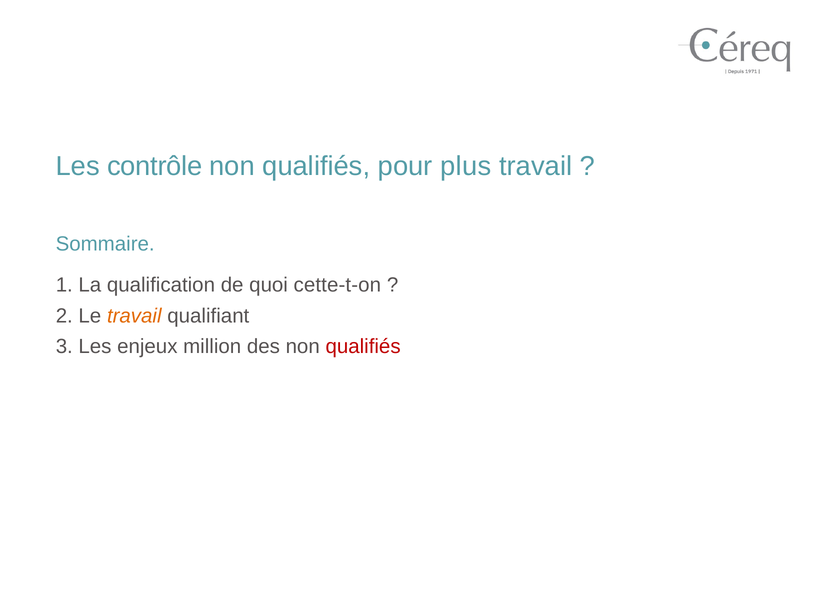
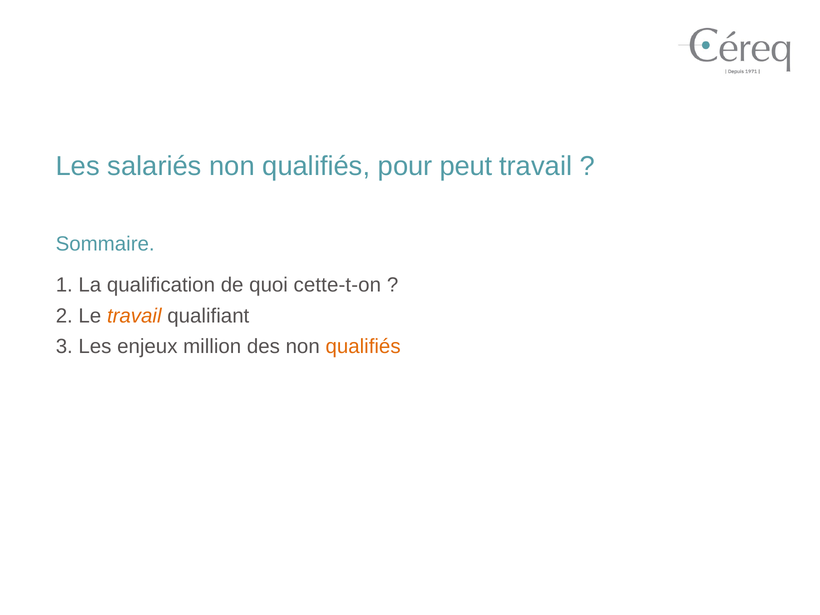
contrôle: contrôle -> salariés (155, 166)
plus: plus -> peut (466, 166)
qualifiés colour: red -> orange (363, 347)
